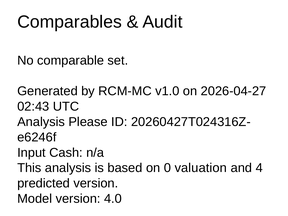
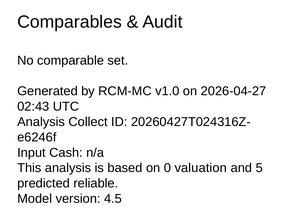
Please: Please -> Collect (88, 122)
4: 4 -> 5 (259, 168)
predicted version: version -> reliable (96, 183)
4.0: 4.0 -> 4.5 (113, 199)
